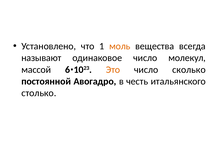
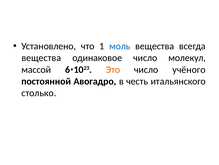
моль colour: orange -> blue (120, 46)
называют: называют -> вещества (41, 58)
сколько: сколько -> учёного (189, 69)
